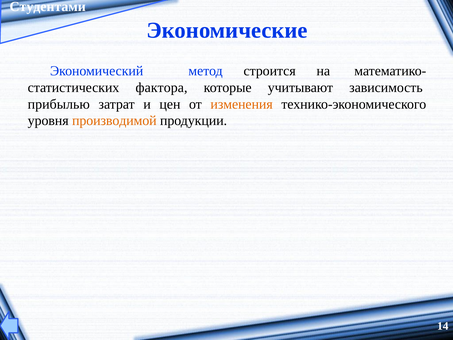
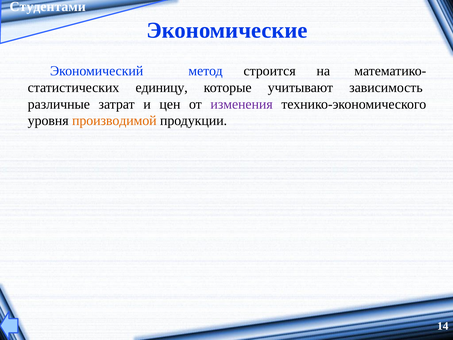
фактора: фактора -> единицу (162, 87)
прибылью: прибылью -> различные (59, 104)
изменения colour: orange -> purple (242, 104)
